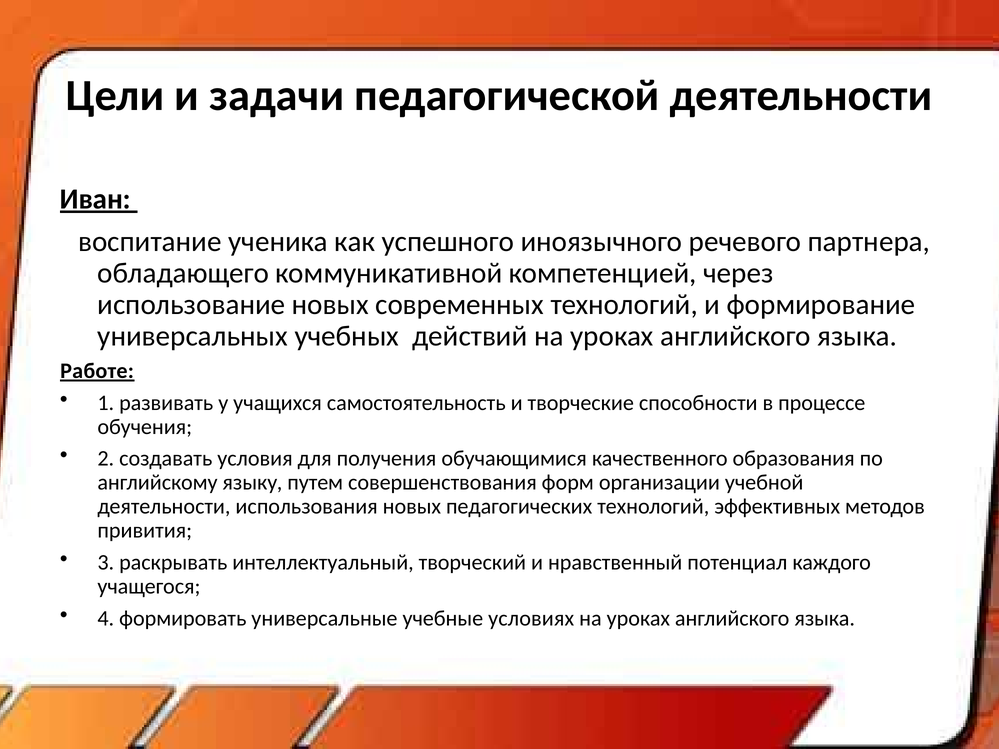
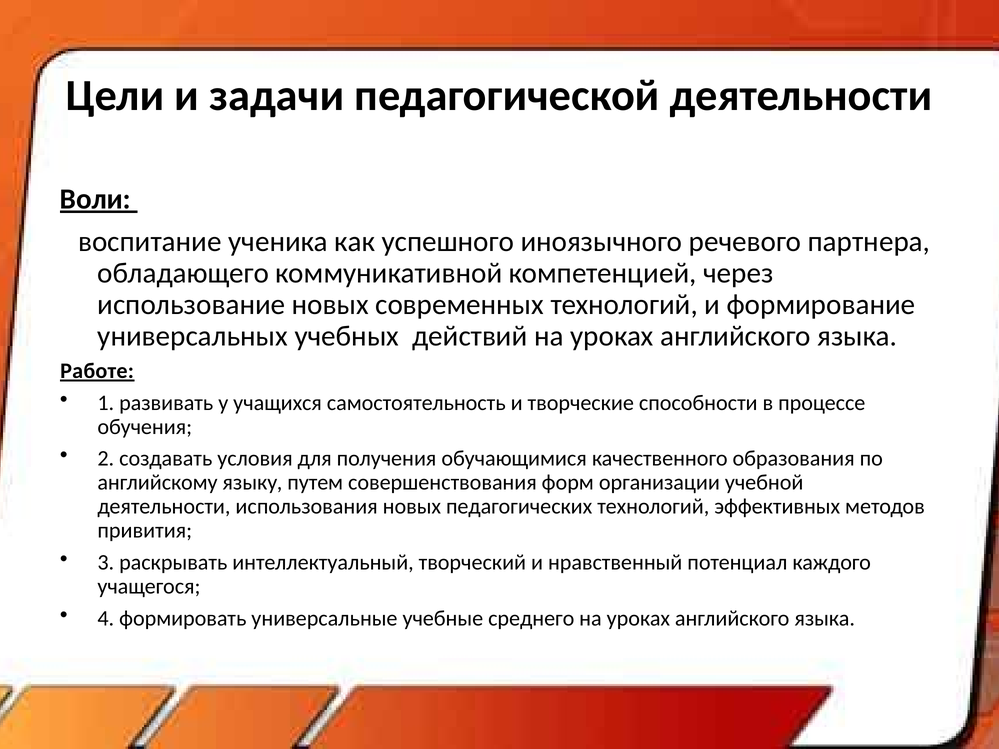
Иван: Иван -> Воли (95, 199)
условиях: условиях -> среднего (531, 618)
